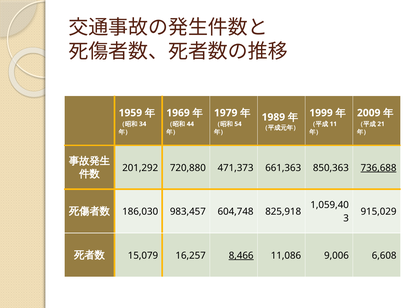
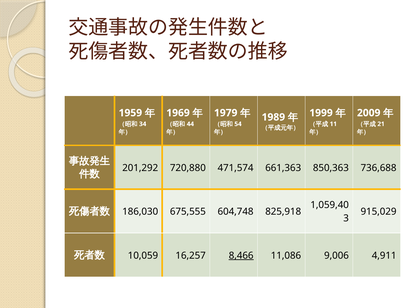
471,373: 471,373 -> 471,574 (236, 168)
736,688 underline: present -> none (379, 168)
983,457: 983,457 -> 675,555 (188, 211)
15,079: 15,079 -> 10,059 (143, 255)
6,608: 6,608 -> 4,911 (384, 255)
